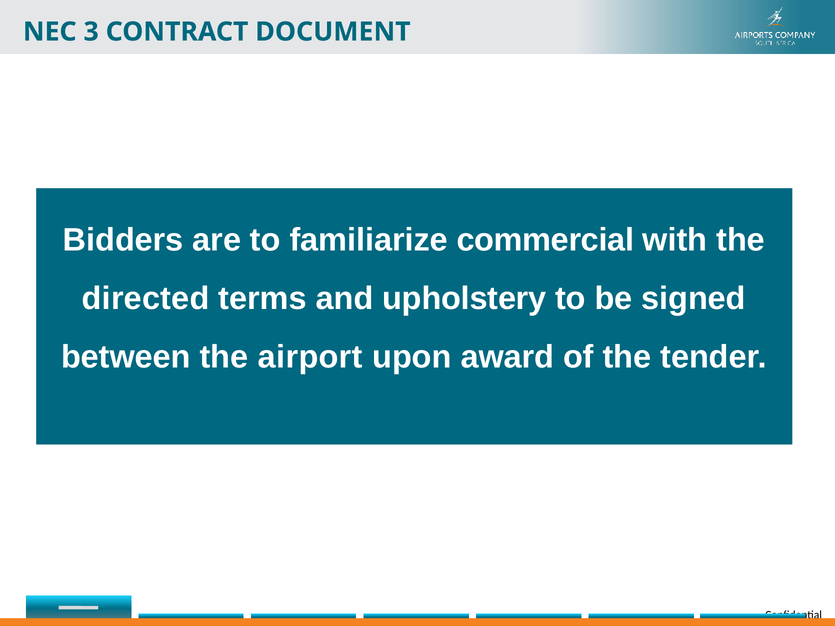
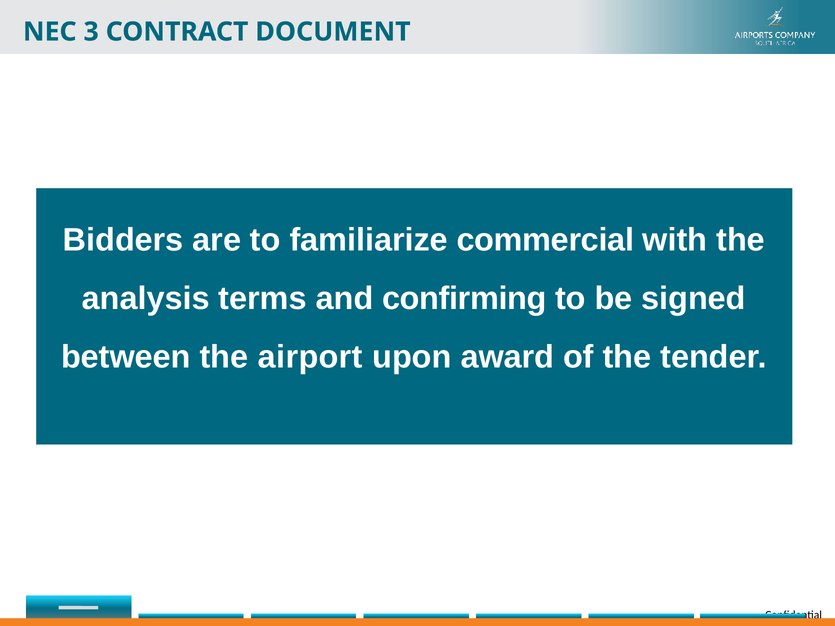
directed: directed -> analysis (146, 299)
upholstery: upholstery -> confirming (464, 299)
